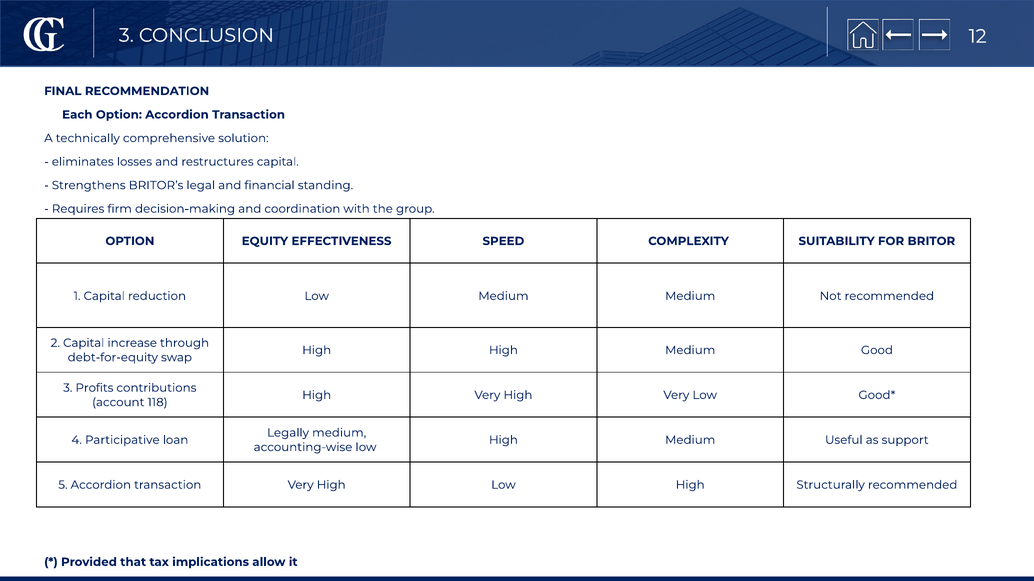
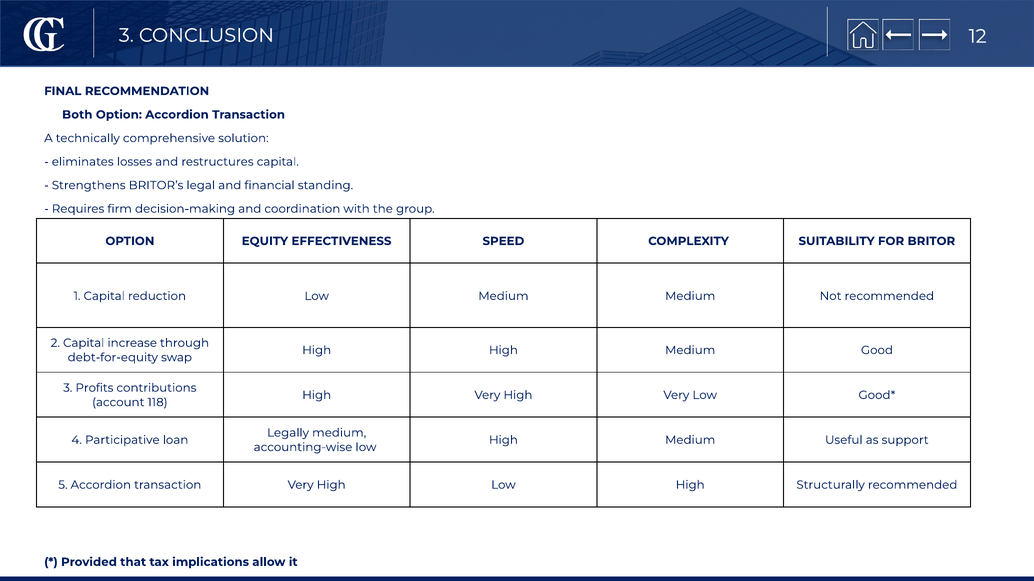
Each: Each -> Both (77, 115)
